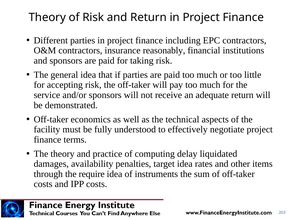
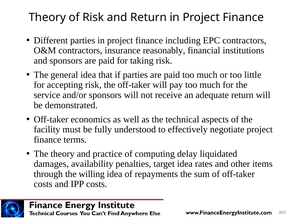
require: require -> willing (92, 174)
instruments: instruments -> repayments (156, 174)
